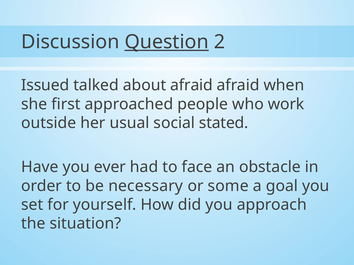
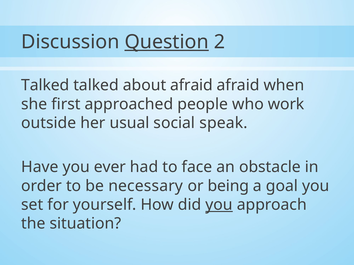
Issued: Issued -> Talked (45, 85)
stated: stated -> speak (224, 123)
some: some -> being (228, 186)
you underline: none -> present (219, 205)
